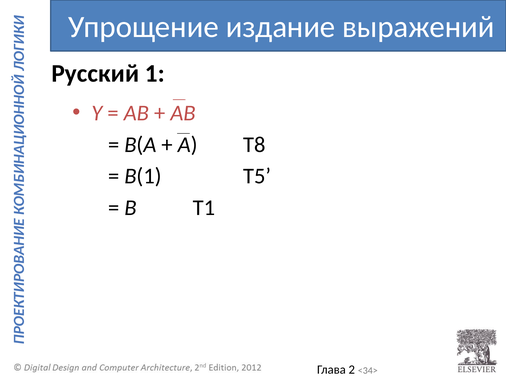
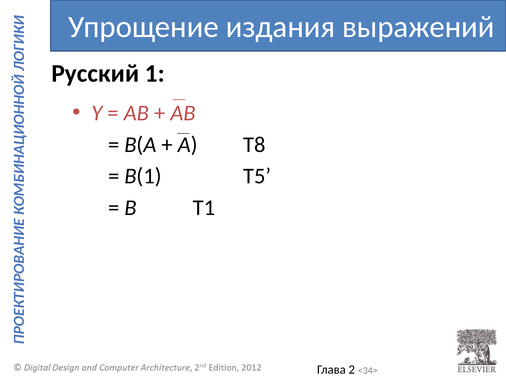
издание: издание -> издания (281, 27)
